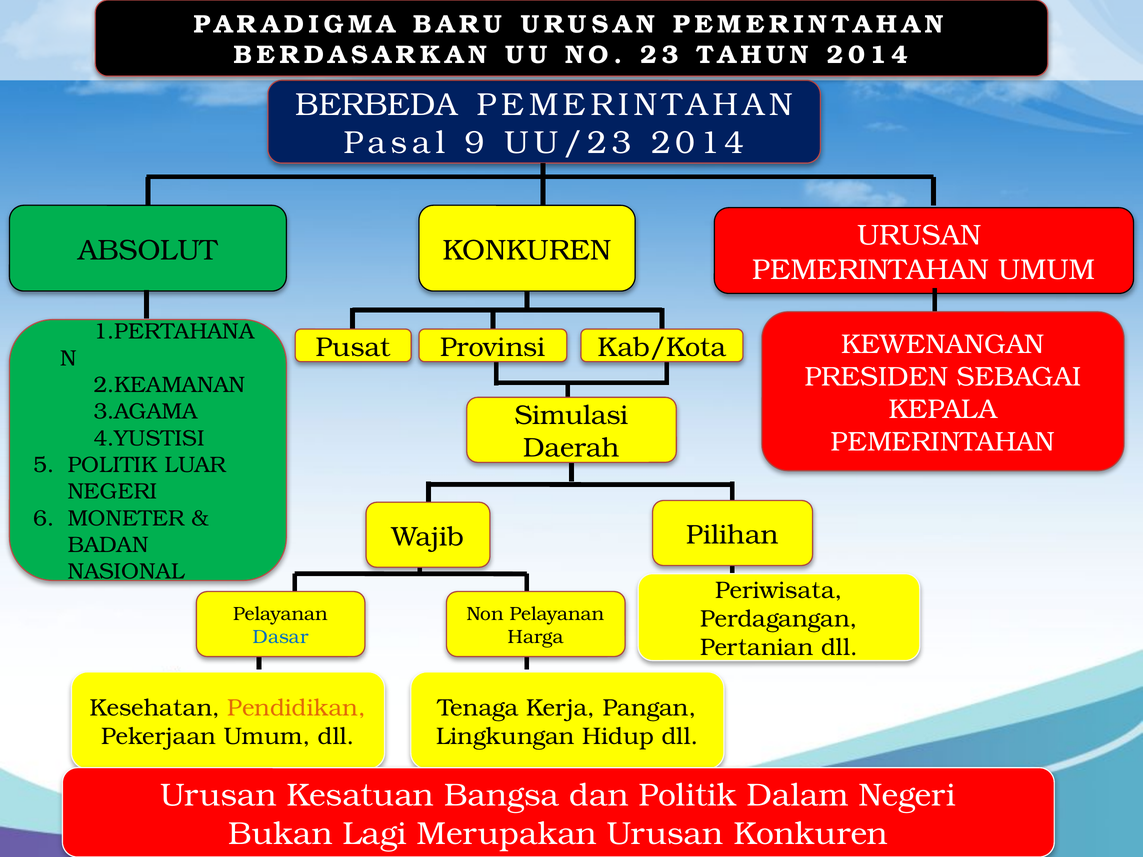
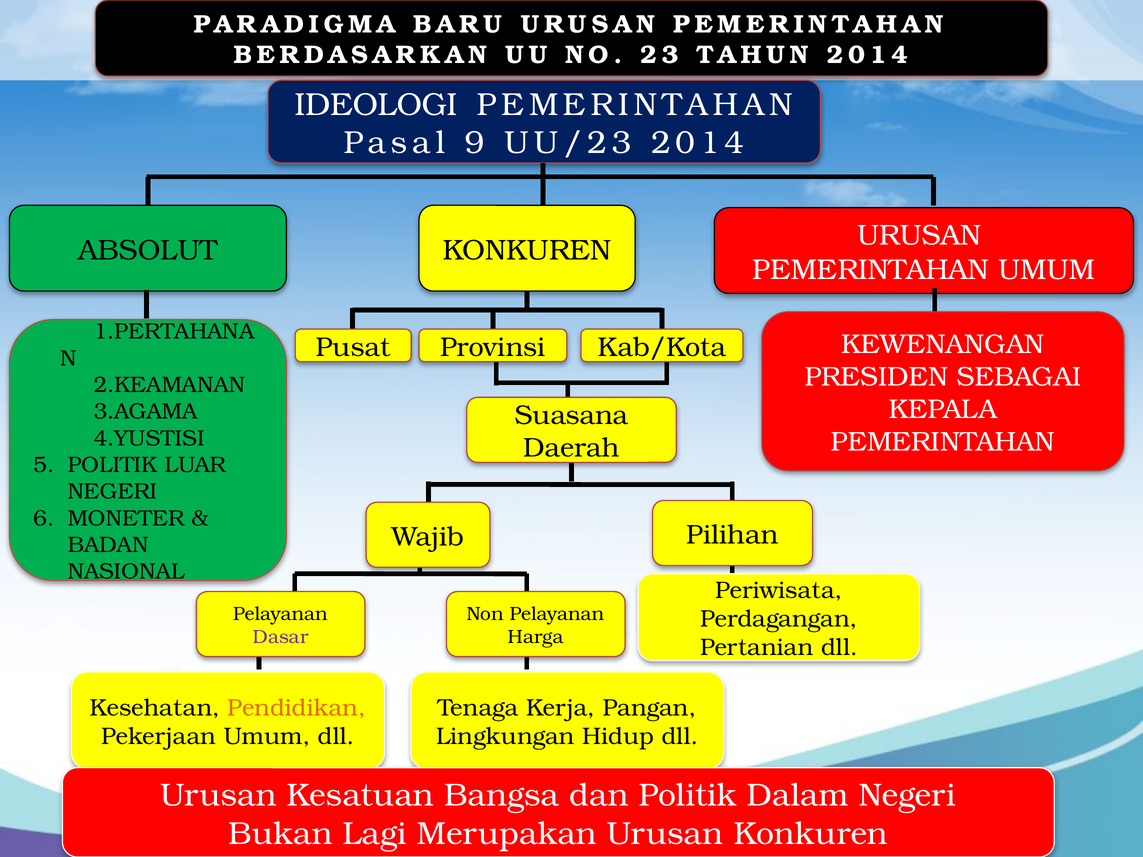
BERBEDA: BERBEDA -> IDEOLOGI (376, 105)
Simulasi: Simulasi -> Suasana (572, 416)
Dasar colour: blue -> purple (281, 637)
